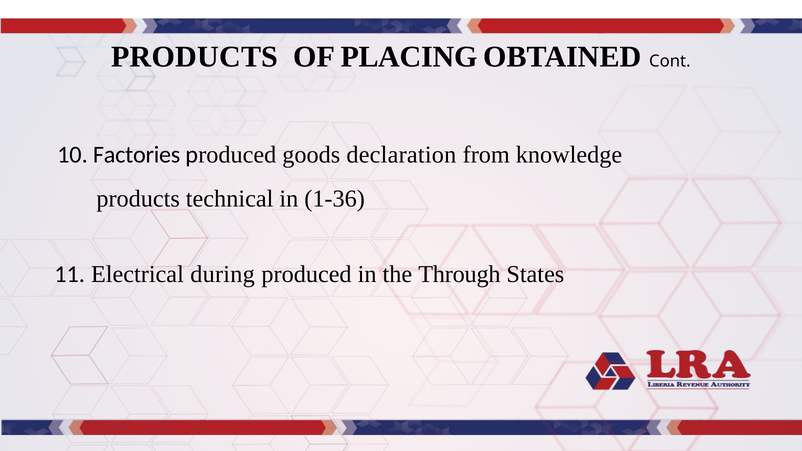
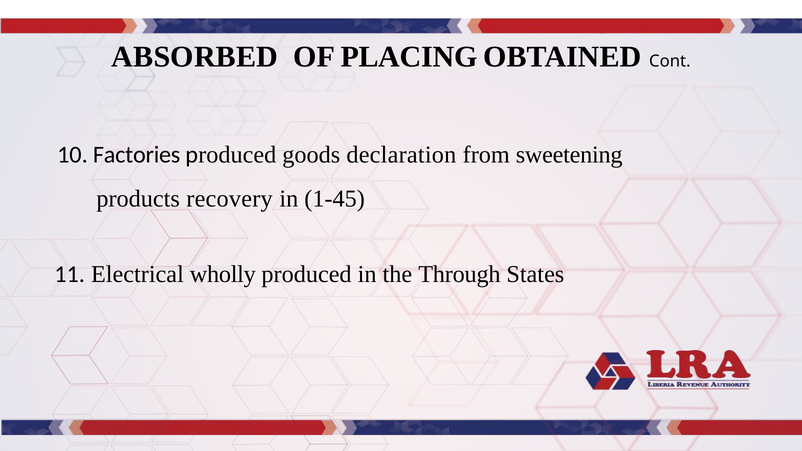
PRODUCTS: PRODUCTS -> ABSORBED (195, 57)
knowledge: knowledge -> sweetening (569, 155)
technical: technical -> recovery (230, 199)
1-36: 1-36 -> 1-45 (335, 199)
during: during -> wholly (223, 274)
